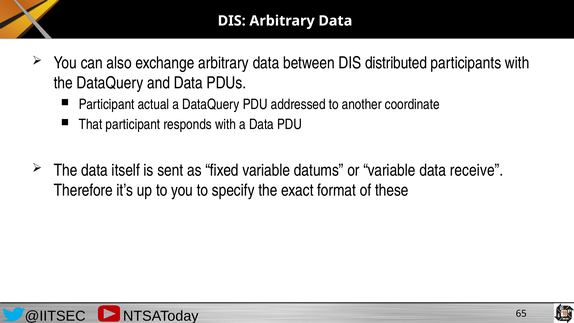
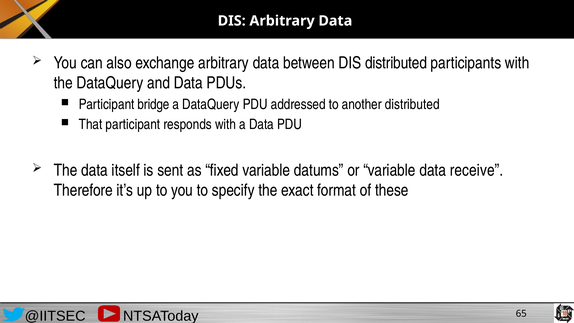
actual: actual -> bridge (154, 104)
another coordinate: coordinate -> distributed (412, 104)
